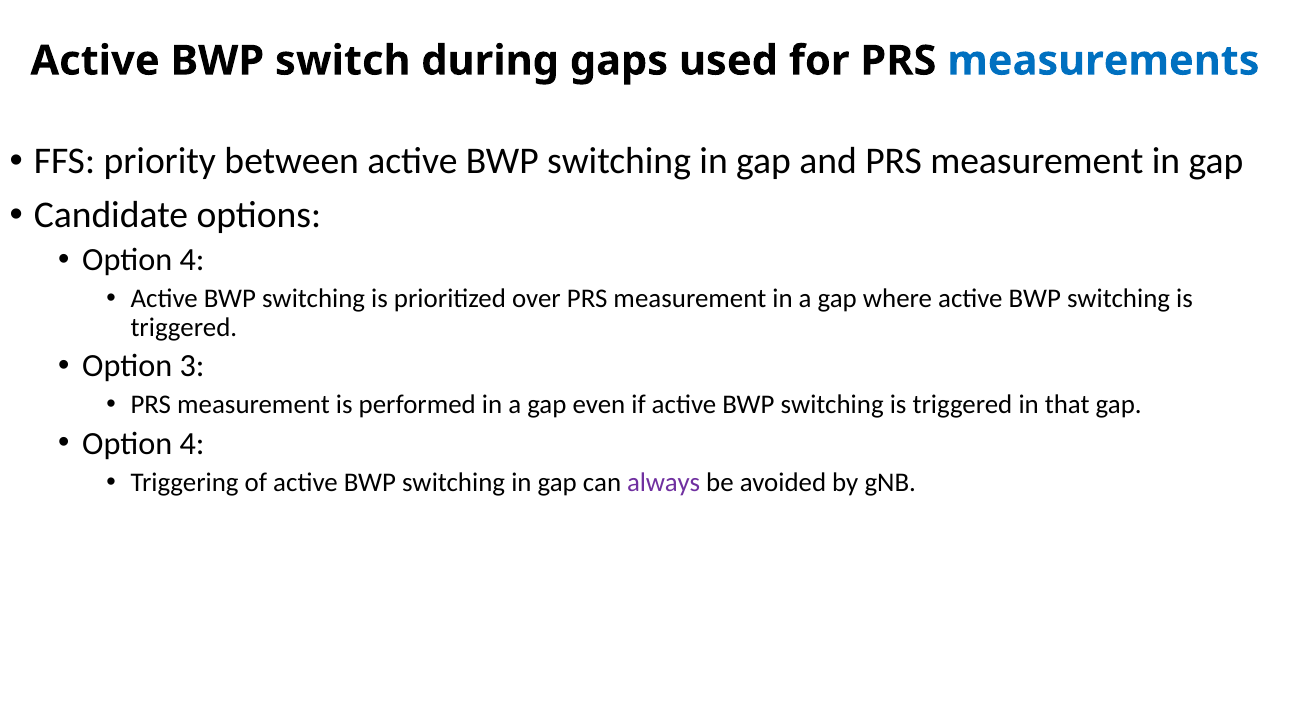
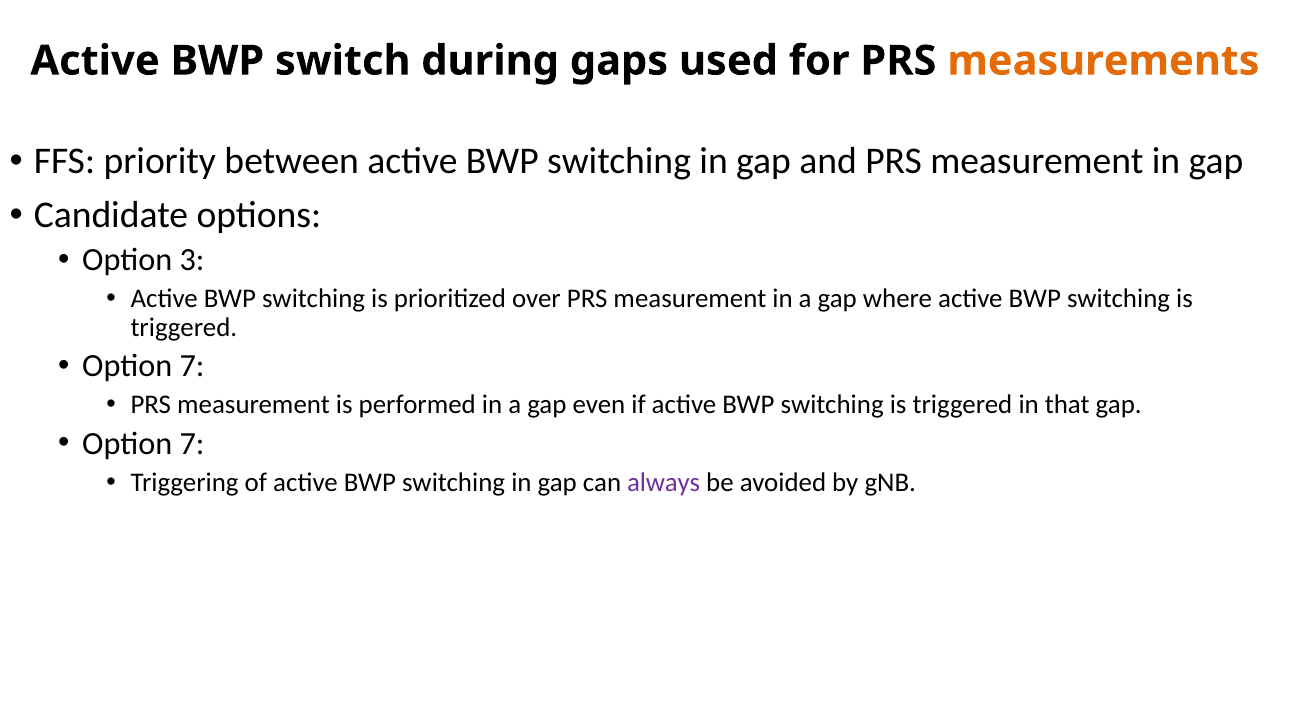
measurements colour: blue -> orange (1103, 61)
4: 4 -> 3 (192, 260)
3: 3 -> 7 (192, 366)
4: 4 -> 7 (192, 443)
